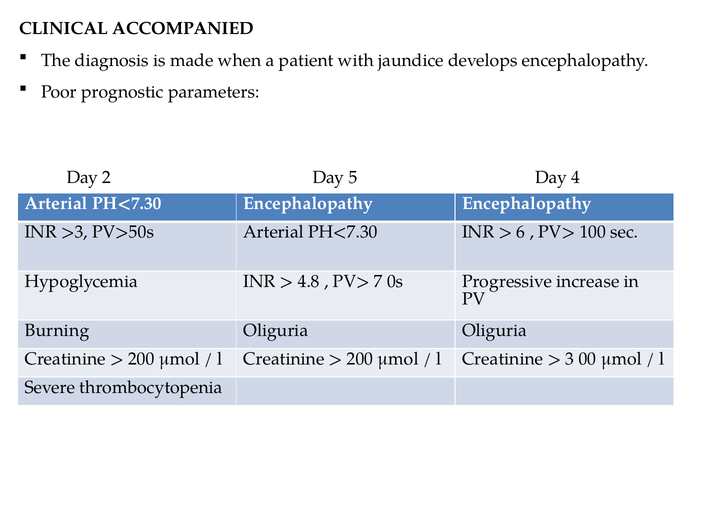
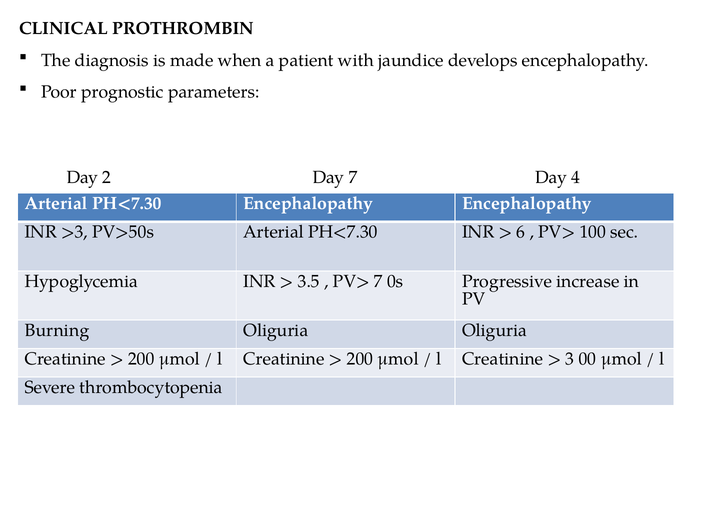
ACCOMPANIED: ACCOMPANIED -> PROTHROMBIN (183, 29)
Day 5: 5 -> 7 (353, 178)
4.8: 4.8 -> 3.5 (309, 282)
